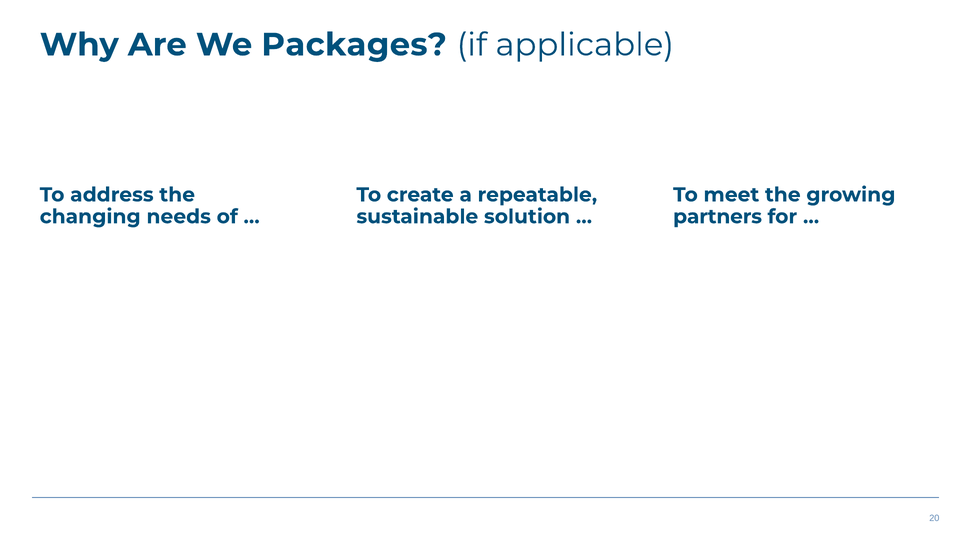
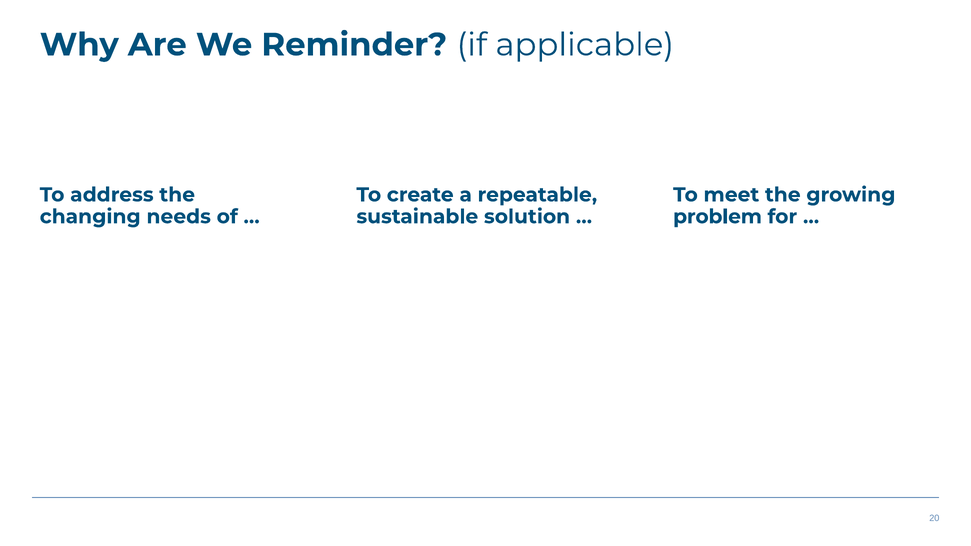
Packages: Packages -> Reminder (354, 45)
partners: partners -> problem (718, 217)
